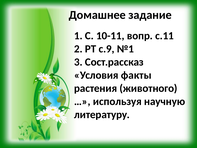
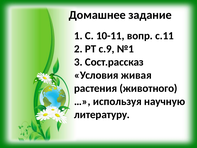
факты: факты -> живая (136, 75)
